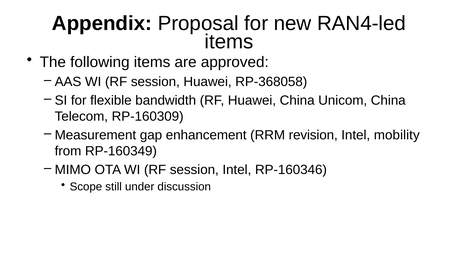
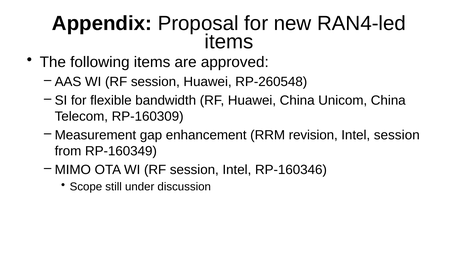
RP-368058: RP-368058 -> RP-260548 (271, 82)
Intel mobility: mobility -> session (397, 135)
